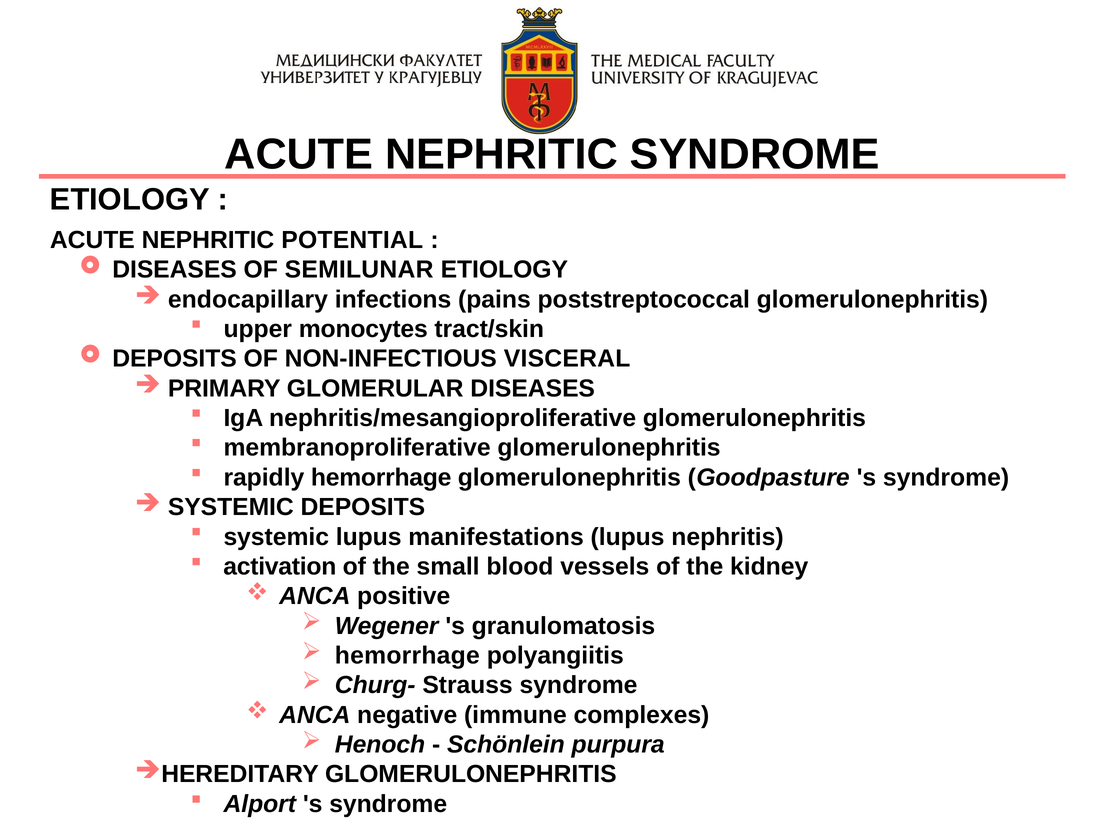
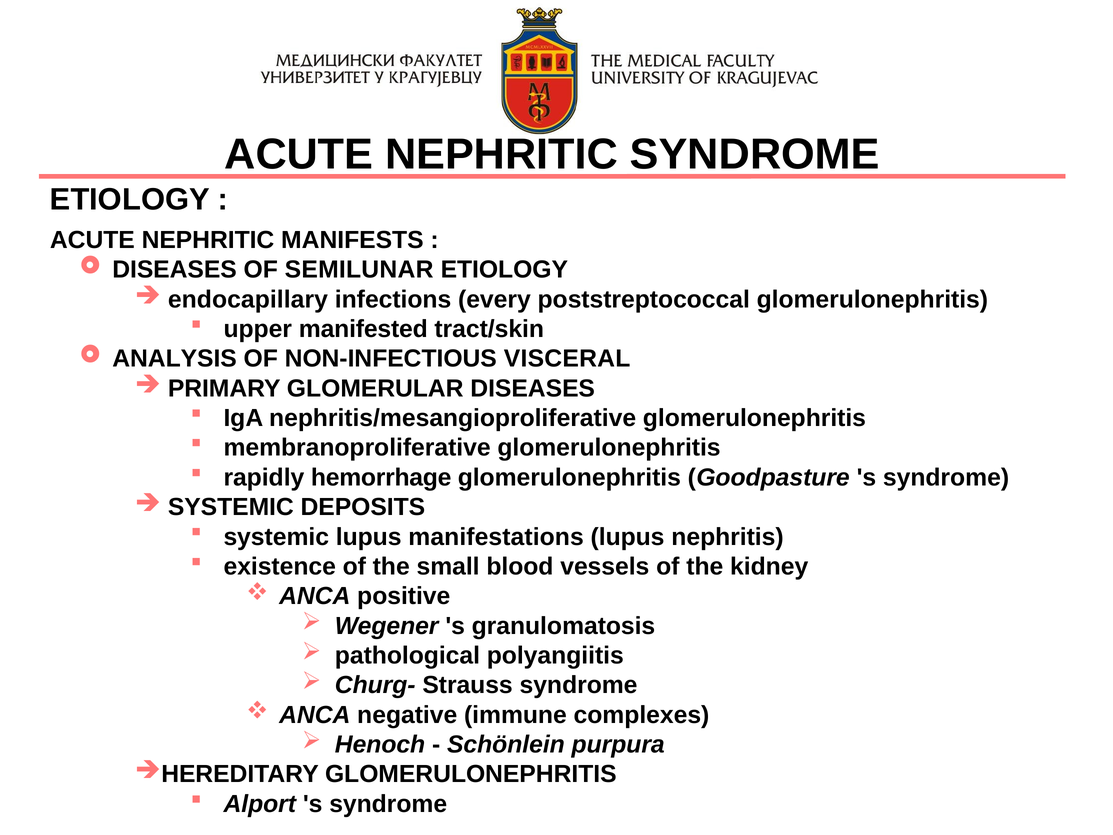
POTENTIAL: POTENTIAL -> MANIFESTS (352, 240)
pains: pains -> every (494, 299)
monocytes: monocytes -> manifested (363, 329)
DEPOSITS: DEPOSITS -> ANALYSIS (175, 359)
activation: activation -> existence (280, 566)
hemorrhage: hemorrhage -> pathological (407, 655)
